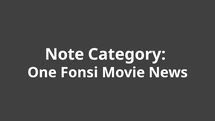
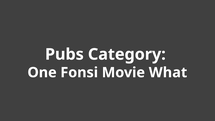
Note: Note -> Pubs (64, 54)
News: News -> What (168, 72)
